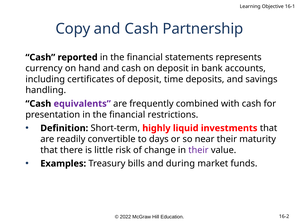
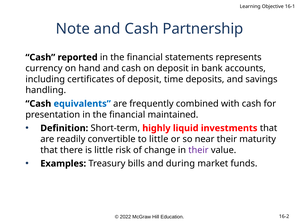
Copy: Copy -> Note (73, 29)
equivalents colour: purple -> blue (82, 104)
restrictions: restrictions -> maintained (173, 115)
to days: days -> little (159, 139)
